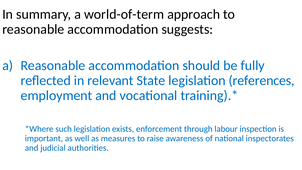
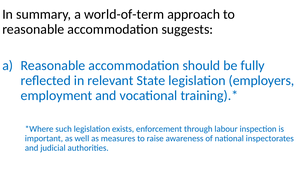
references: references -> employers (262, 80)
